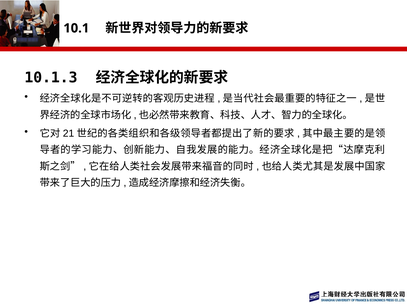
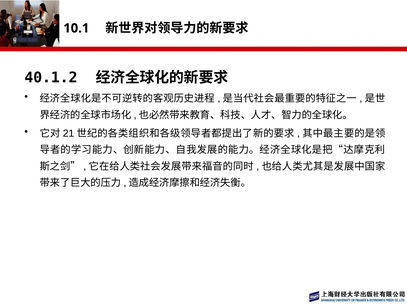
10.1.3: 10.1.3 -> 40.1.2 (51, 78)
